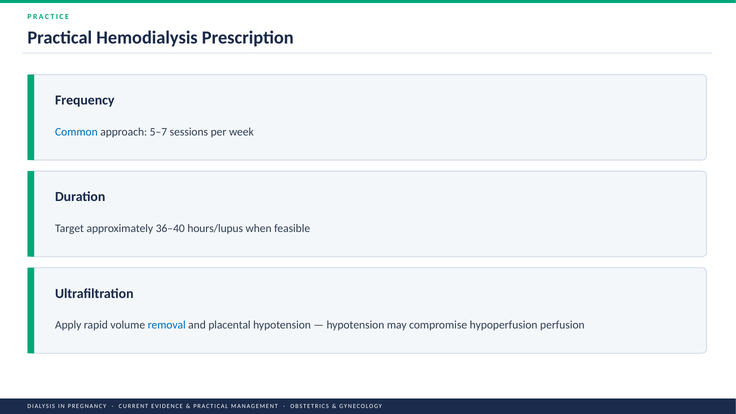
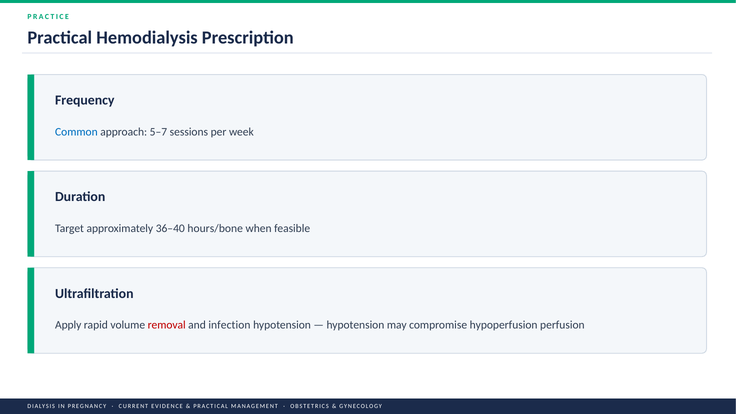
hours/lupus: hours/lupus -> hours/bone (215, 229)
removal colour: blue -> red (167, 325)
placental: placental -> infection (229, 325)
